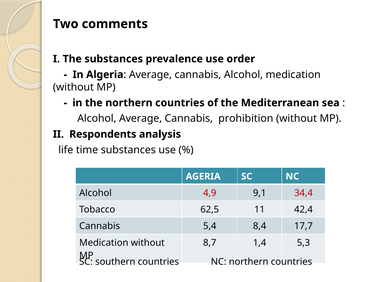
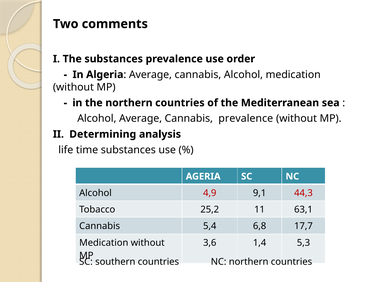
Cannabis prohibition: prohibition -> prevalence (246, 119)
Respondents: Respondents -> Determining (103, 134)
34,4: 34,4 -> 44,3 (303, 193)
62,5: 62,5 -> 25,2 (210, 210)
42,4: 42,4 -> 63,1 (303, 210)
8,4: 8,4 -> 6,8 (260, 226)
8,7: 8,7 -> 3,6 (210, 243)
